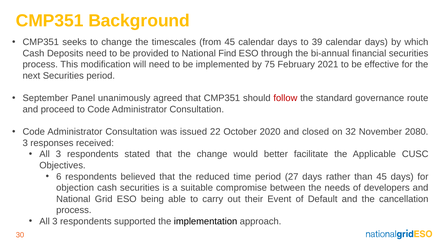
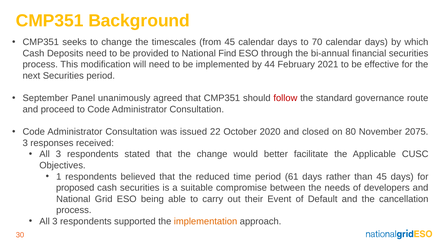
39: 39 -> 70 (317, 42)
75: 75 -> 44 (270, 65)
32: 32 -> 80 (351, 132)
2080: 2080 -> 2075 (417, 132)
6: 6 -> 1 (59, 177)
27: 27 -> 61 (292, 177)
objection: objection -> proposed (75, 188)
implementation colour: black -> orange (206, 221)
